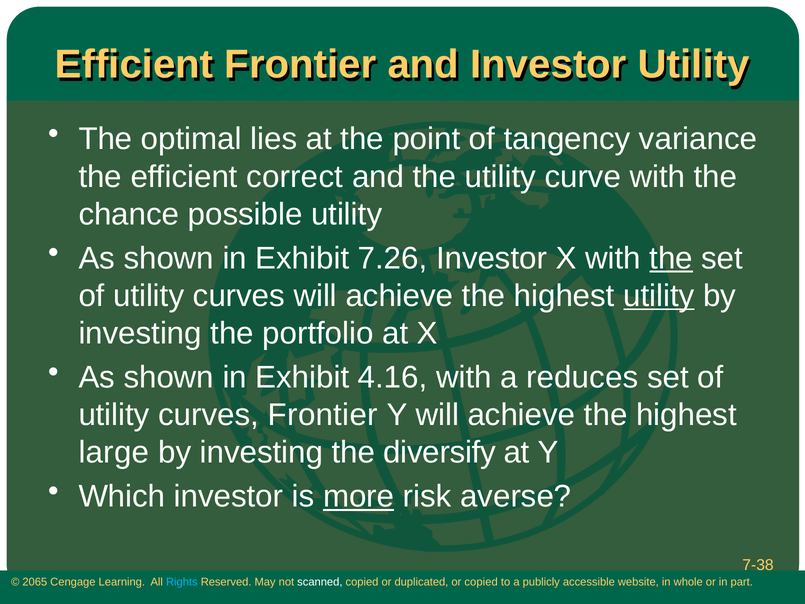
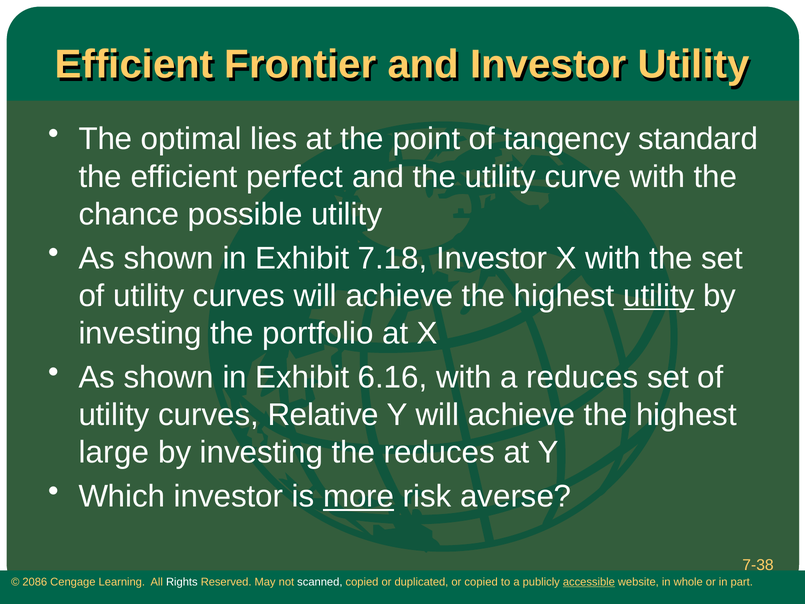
variance: variance -> standard (698, 139)
correct: correct -> perfect (295, 177)
7.26: 7.26 -> 7.18 (393, 258)
the underline: present -> none (671, 258)
4.16: 4.16 -> 6.16 (393, 377)
curves Frontier: Frontier -> Relative (323, 415)
the diversify: diversify -> reduces (439, 452)
2065: 2065 -> 2086 (35, 582)
Rights colour: light blue -> white (182, 582)
accessible underline: none -> present (589, 582)
